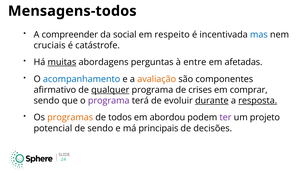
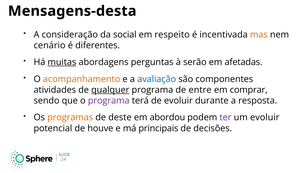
Mensagens-todos: Mensagens-todos -> Mensagens-desta (72, 11)
compreender: compreender -> consideração (70, 35)
mas colour: blue -> orange (259, 35)
cruciais: cruciais -> cenário (50, 45)
catástrofe: catástrofe -> diferentes (98, 45)
entre: entre -> serão (195, 62)
acompanhamento colour: blue -> orange (82, 79)
avaliação colour: orange -> blue (157, 79)
afirmativo: afirmativo -> atividades (55, 90)
crises: crises -> entre (200, 90)
durante underline: present -> none (212, 101)
resposta underline: present -> none (258, 101)
todos: todos -> deste (120, 118)
um projeto: projeto -> evoluir (265, 118)
de sendo: sendo -> houve (100, 128)
